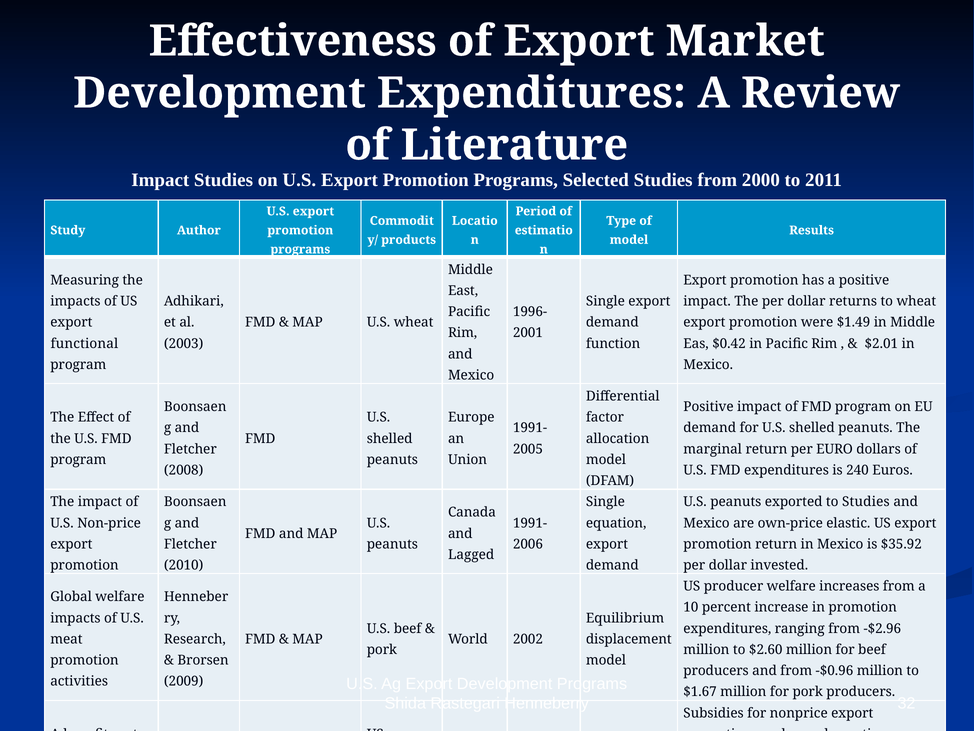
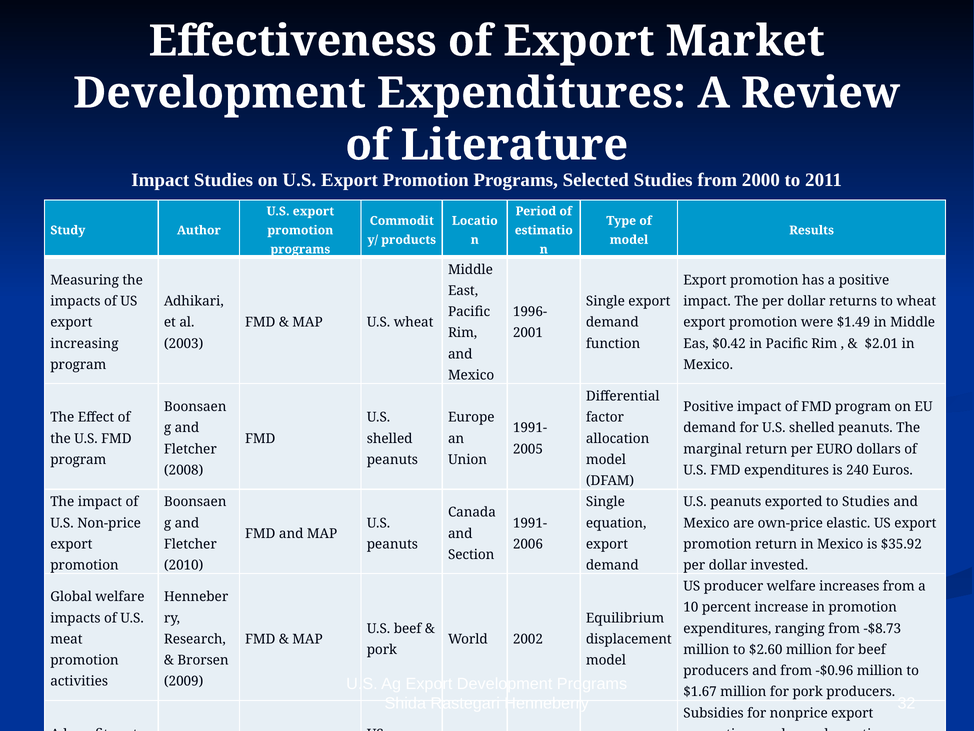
functional: functional -> increasing (84, 343)
Lagged: Lagged -> Section (471, 554)
-$2.96: -$2.96 -> -$8.73 (882, 628)
